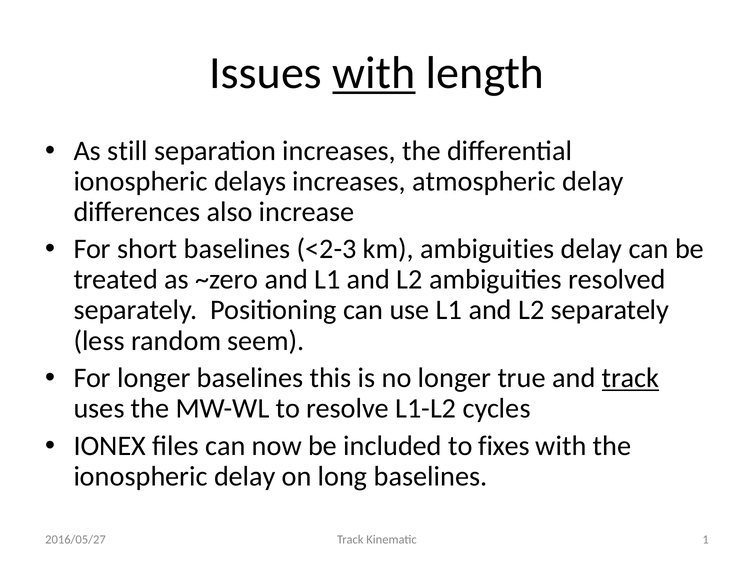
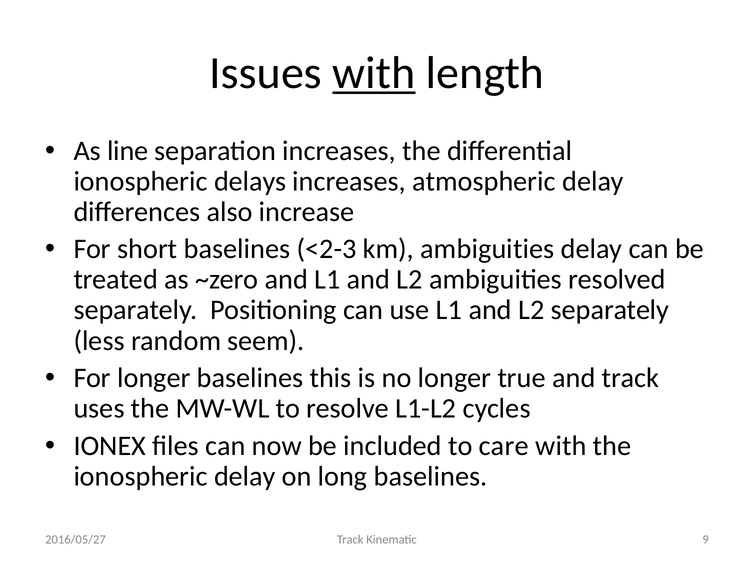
still: still -> line (128, 151)
track underline: present -> none (630, 378)
fixes: fixes -> care (504, 446)
1: 1 -> 9 (706, 540)
